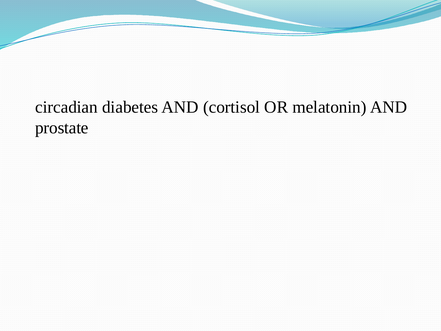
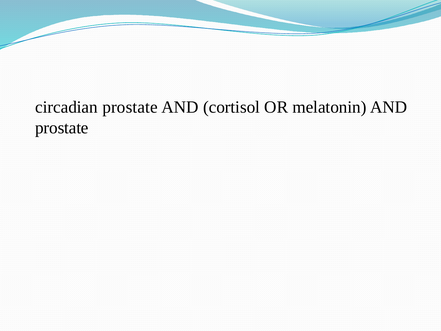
circadian diabetes: diabetes -> prostate (130, 107)
